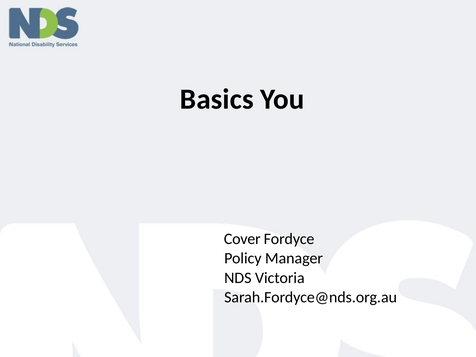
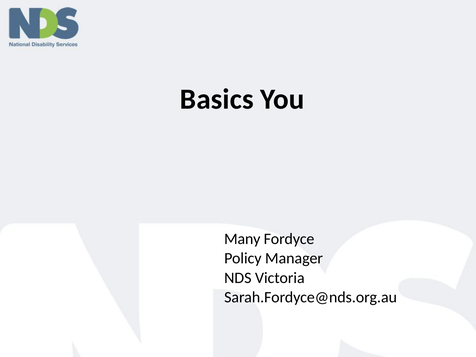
Cover: Cover -> Many (242, 239)
